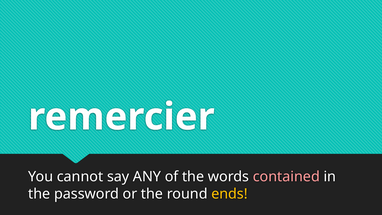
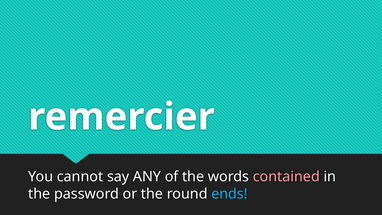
ends colour: yellow -> light blue (229, 194)
